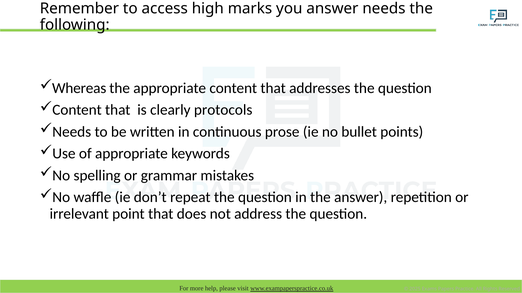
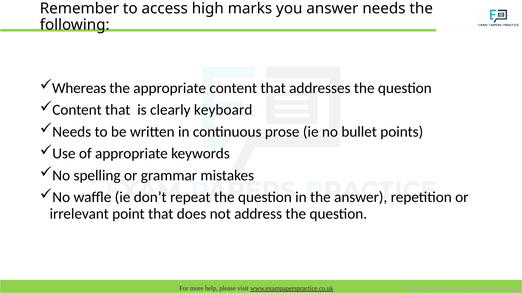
protocols: protocols -> keyboard (223, 110)
